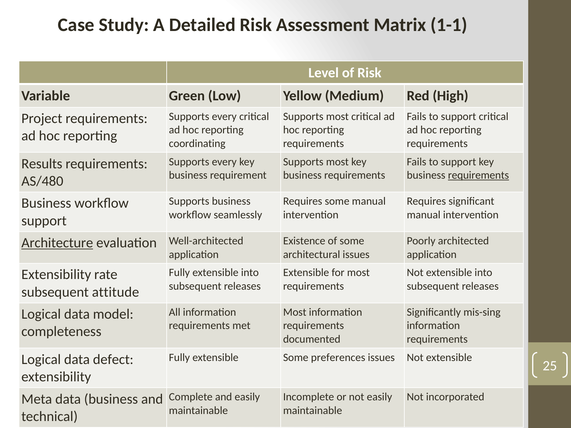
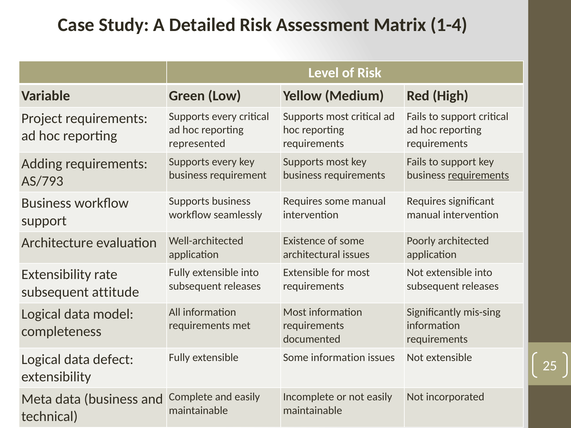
1-1: 1-1 -> 1-4 (449, 25)
coordinating: coordinating -> represented (197, 144)
Results: Results -> Adding (42, 164)
AS/480: AS/480 -> AS/793 (42, 181)
Architecture underline: present -> none (57, 243)
Some preferences: preferences -> information (338, 358)
